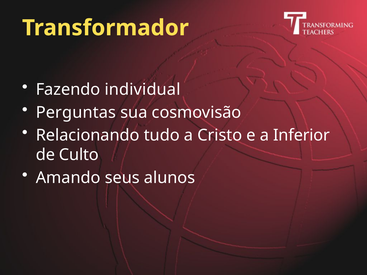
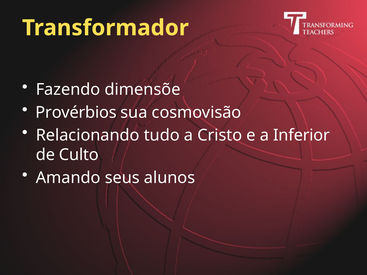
individual: individual -> dimensõe (143, 90)
Perguntas: Perguntas -> Provérbios (76, 113)
